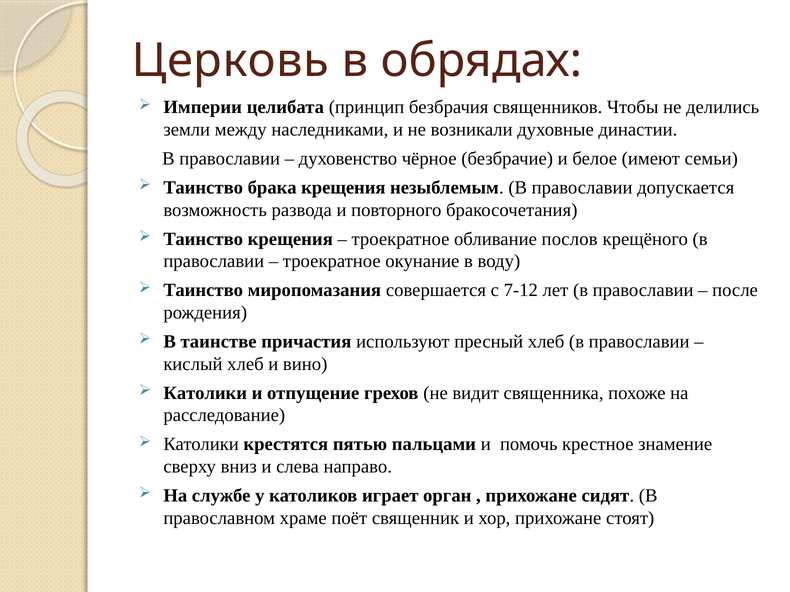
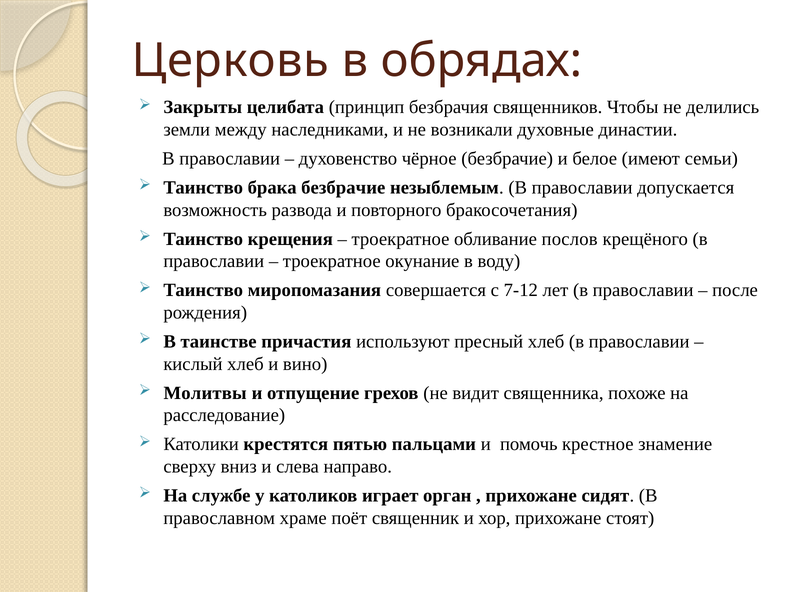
Империи: Империи -> Закрыты (203, 107)
брака крещения: крещения -> безбрачие (343, 188)
Католики: Католики -> Молитвы (205, 393)
